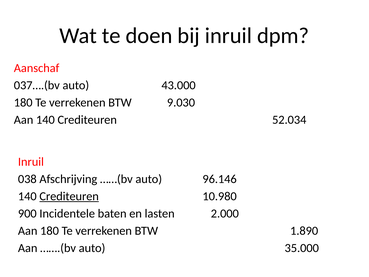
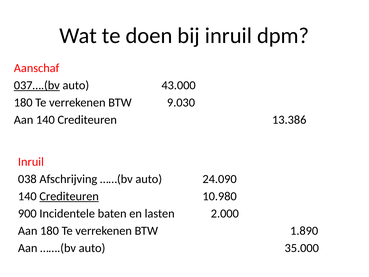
037….(bv underline: none -> present (37, 85)
52.034: 52.034 -> 13.386 (289, 120)
96.146: 96.146 -> 24.090 (220, 179)
